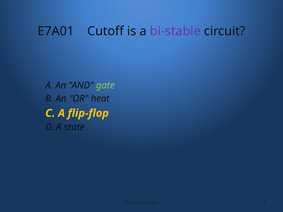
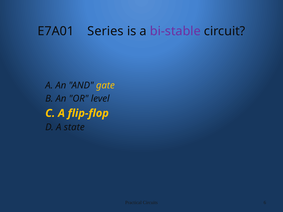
Cutoff: Cutoff -> Series (105, 31)
gate colour: light green -> yellow (105, 86)
heat: heat -> level (100, 99)
